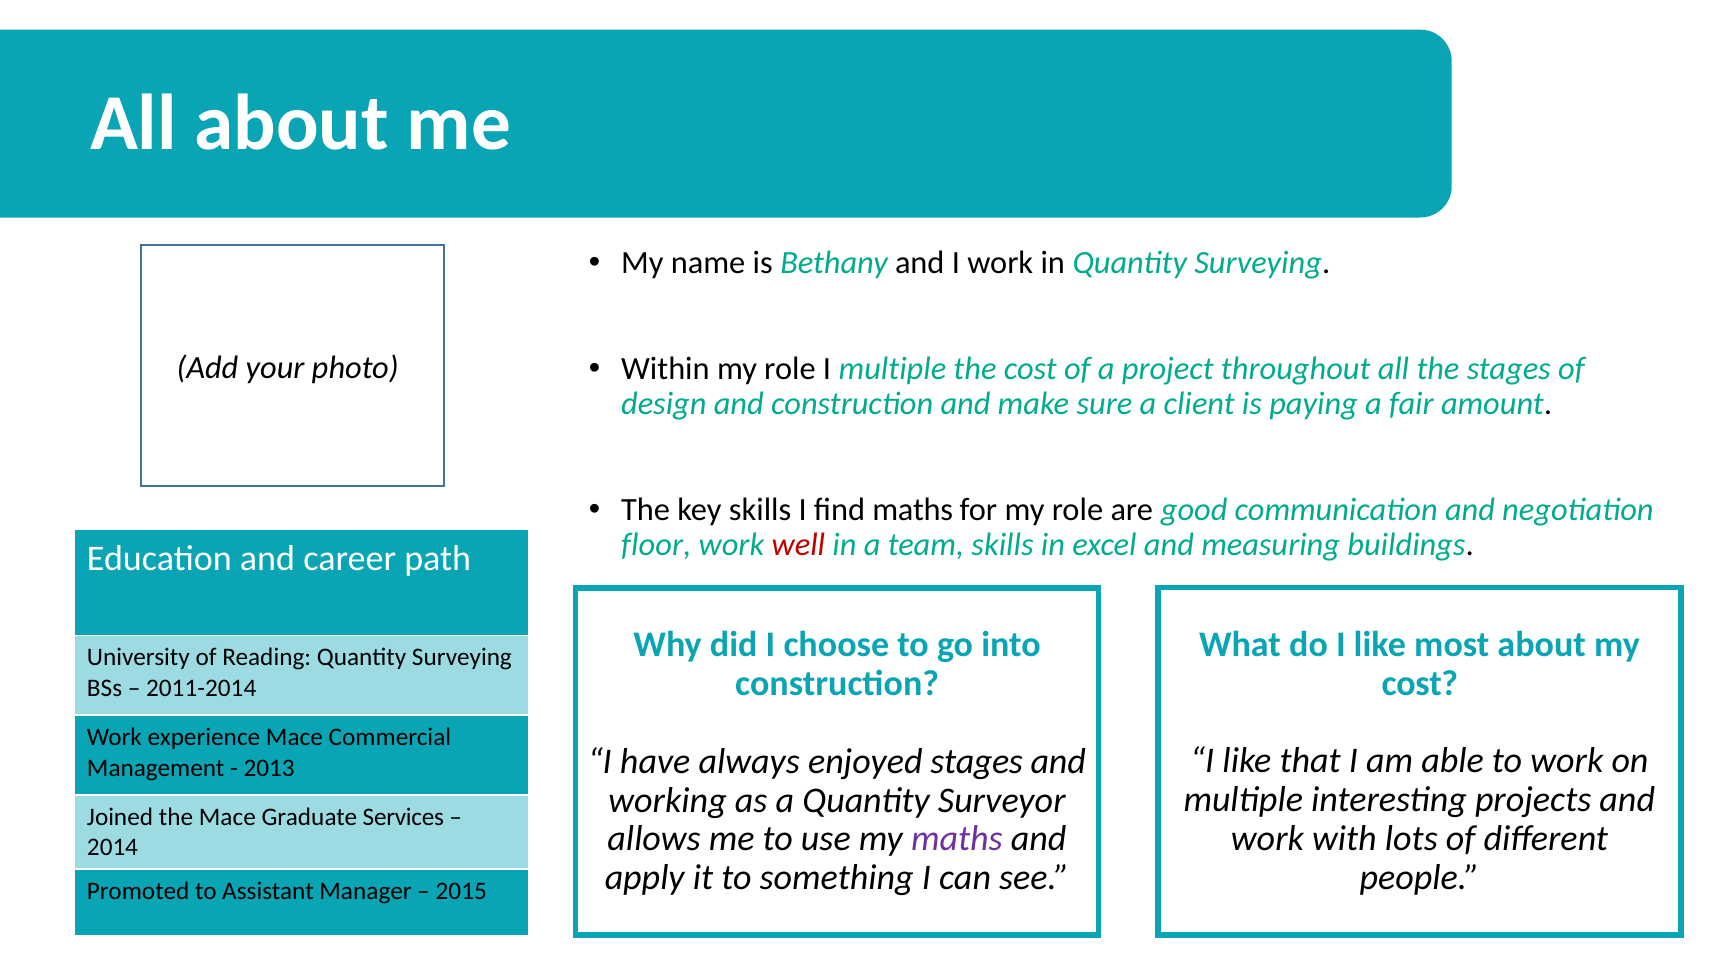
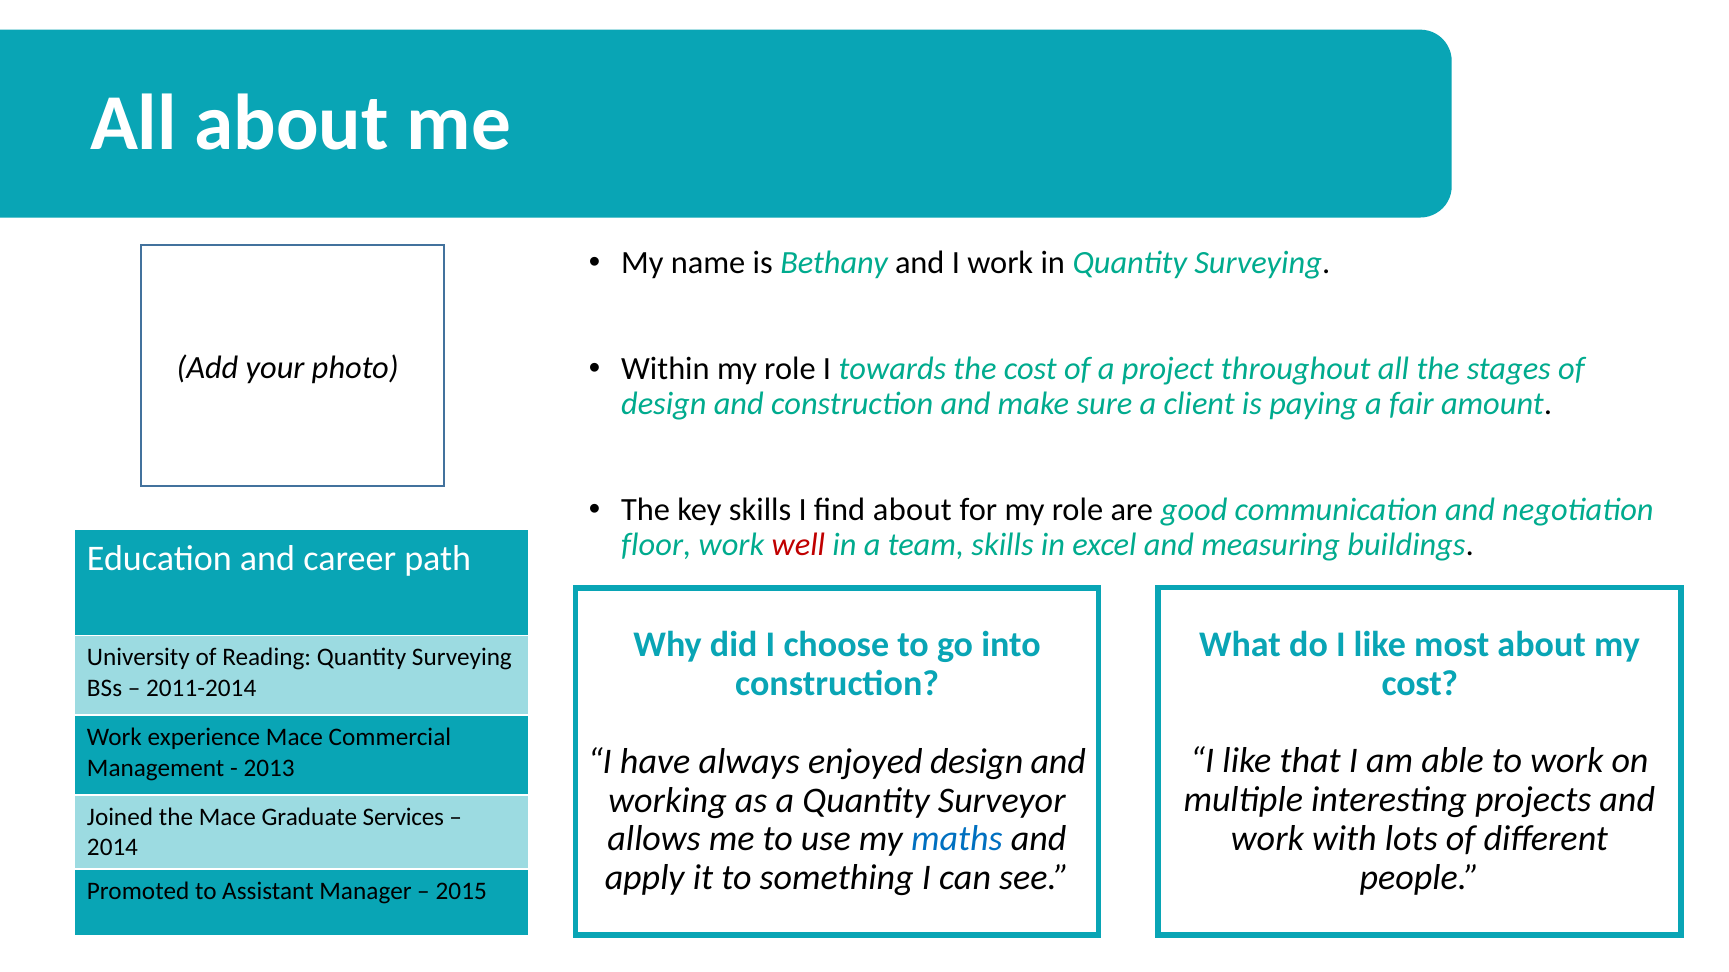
I multiple: multiple -> towards (892, 369)
find maths: maths -> about (912, 511)
enjoyed stages: stages -> design (977, 762)
maths colour: purple -> blue (957, 840)
